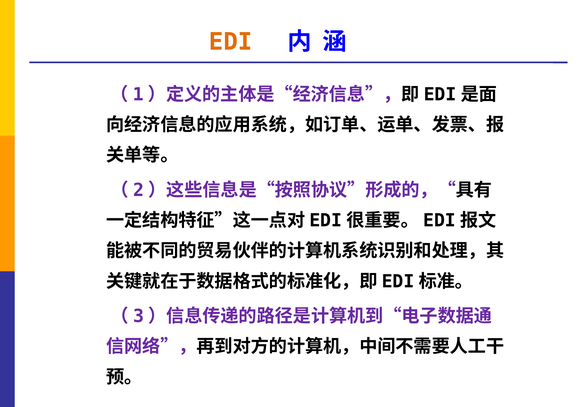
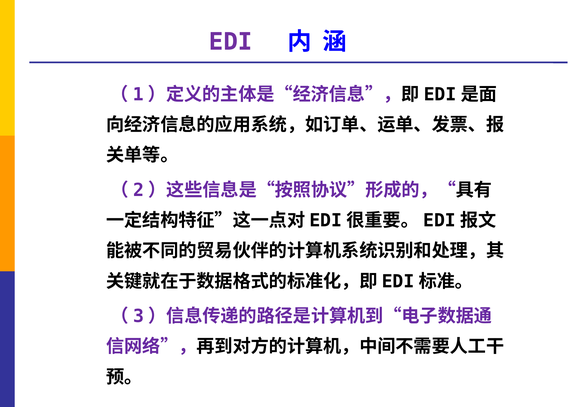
EDI colour: orange -> purple (231, 42)
